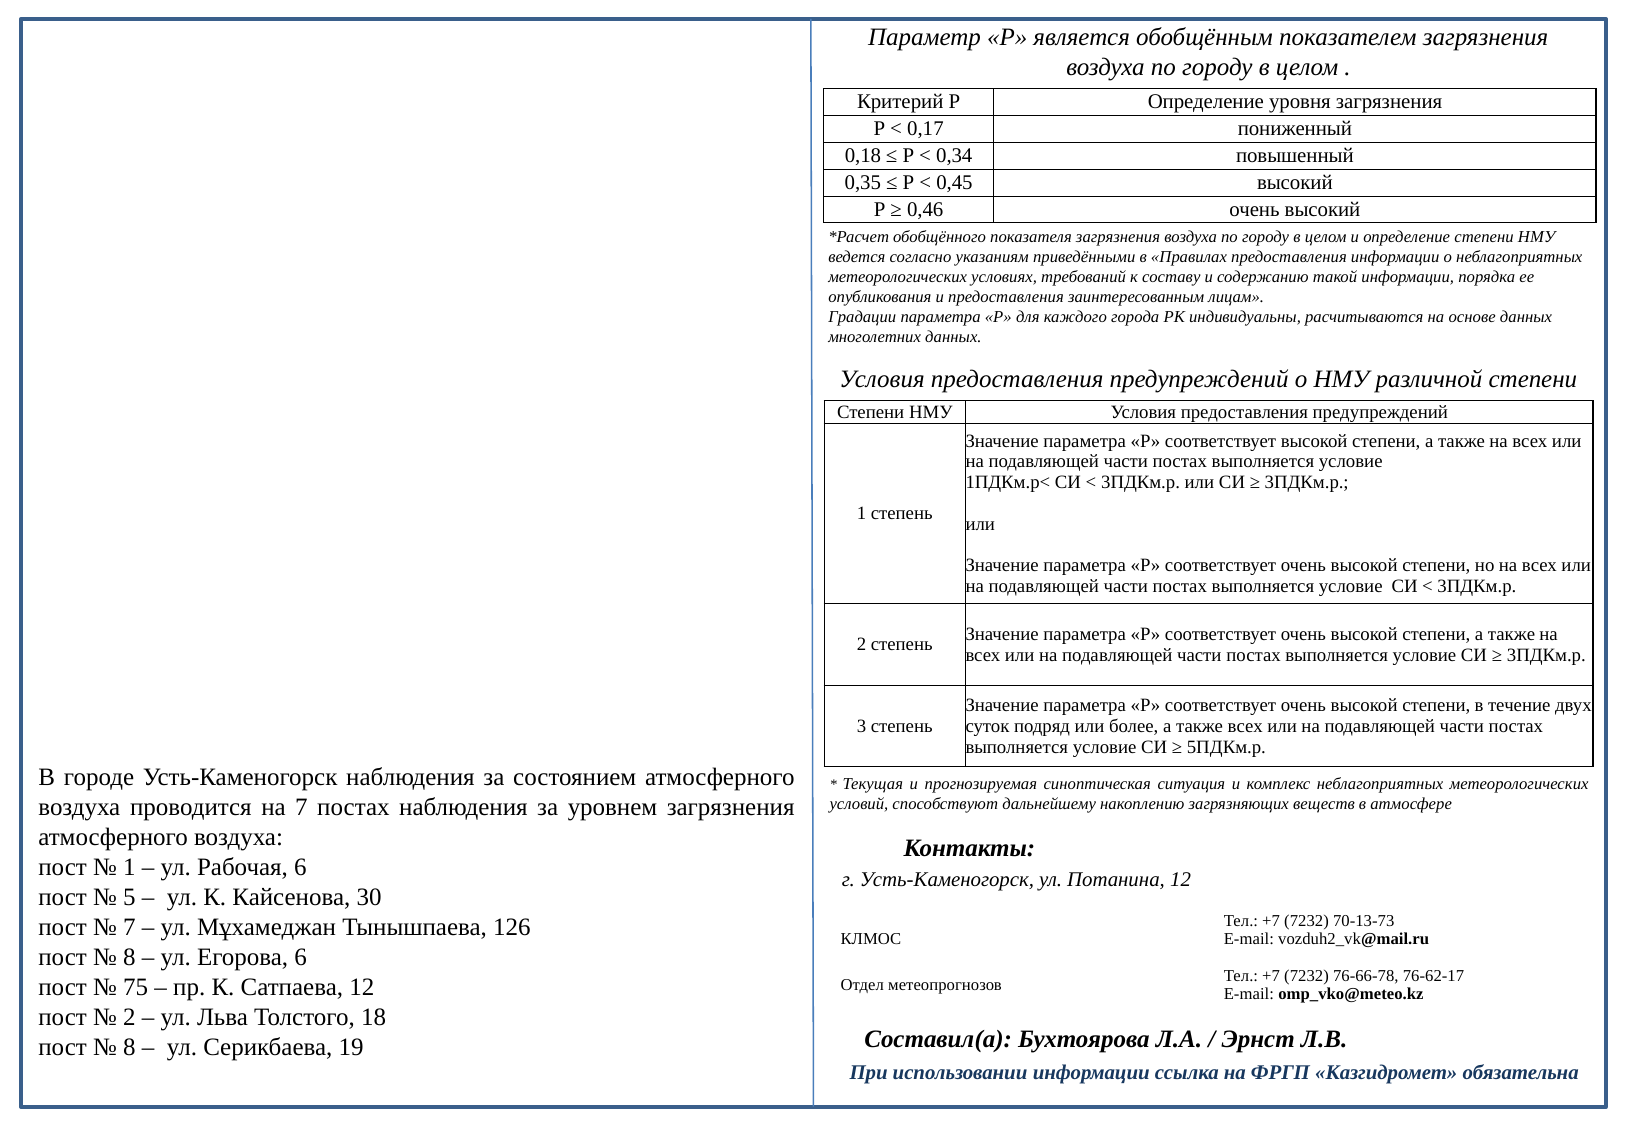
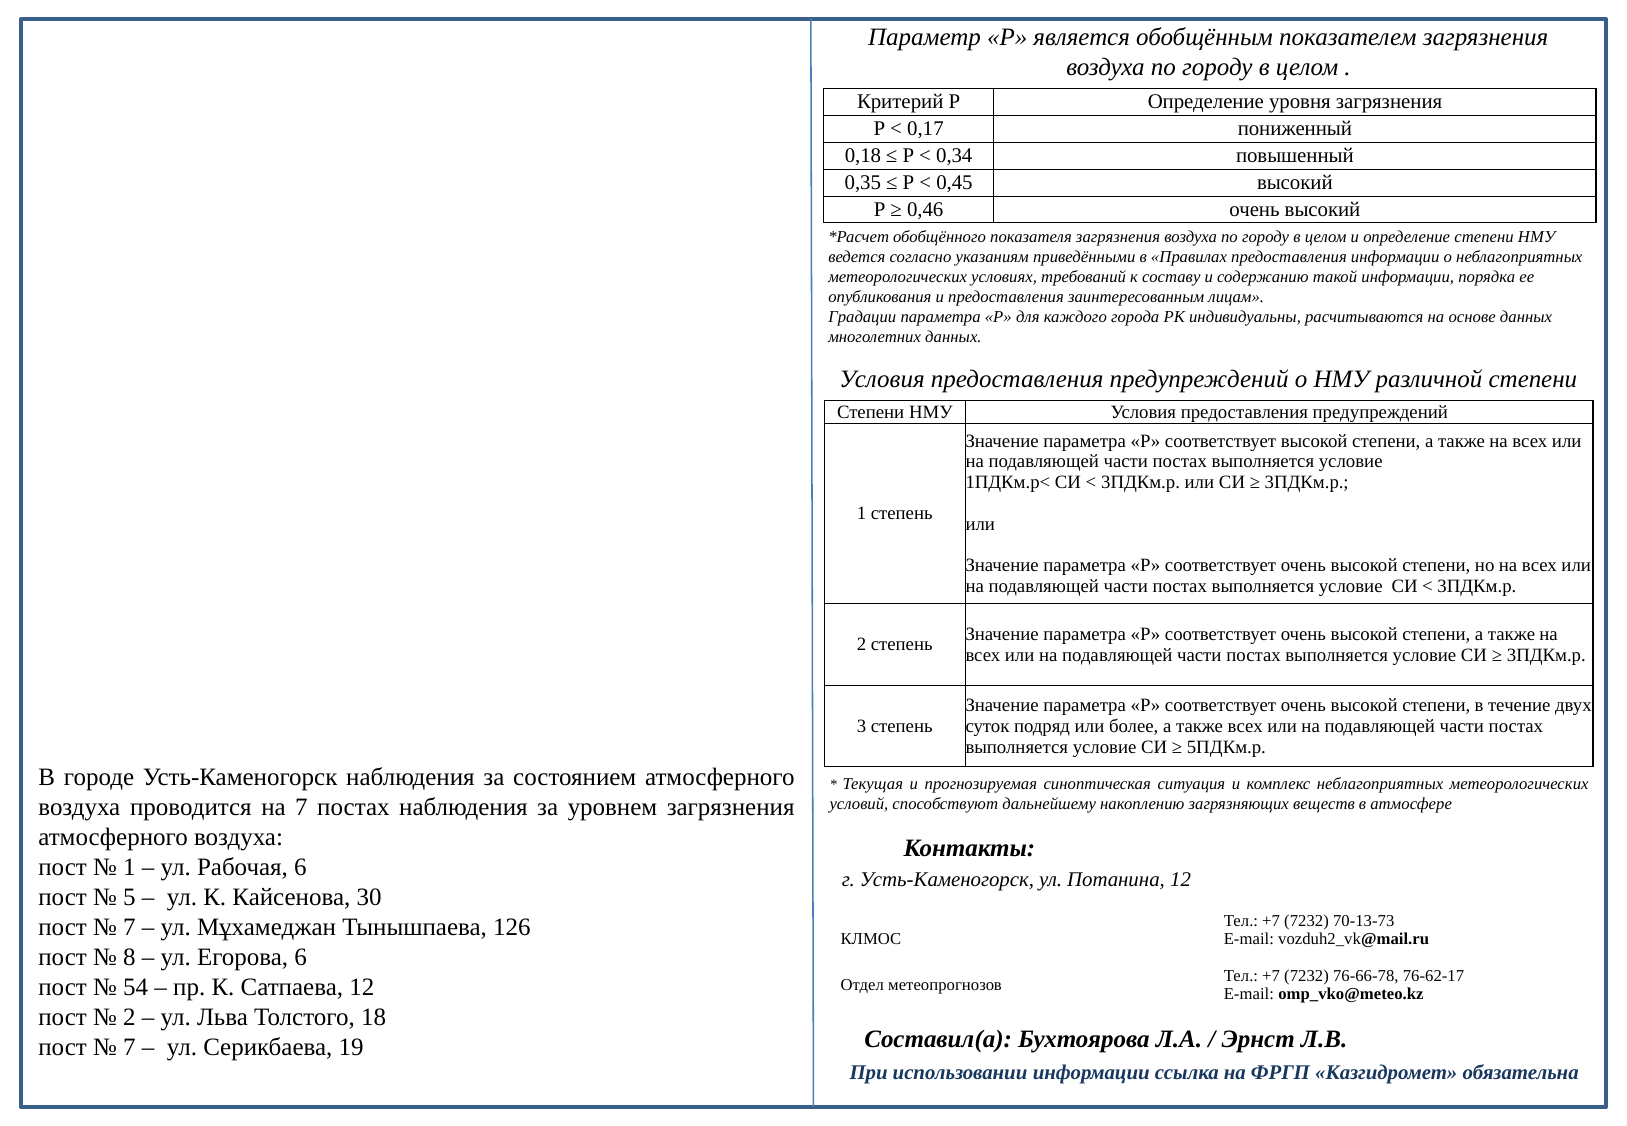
75: 75 -> 54 (136, 988)
8: 8 -> 7 (129, 1048)
